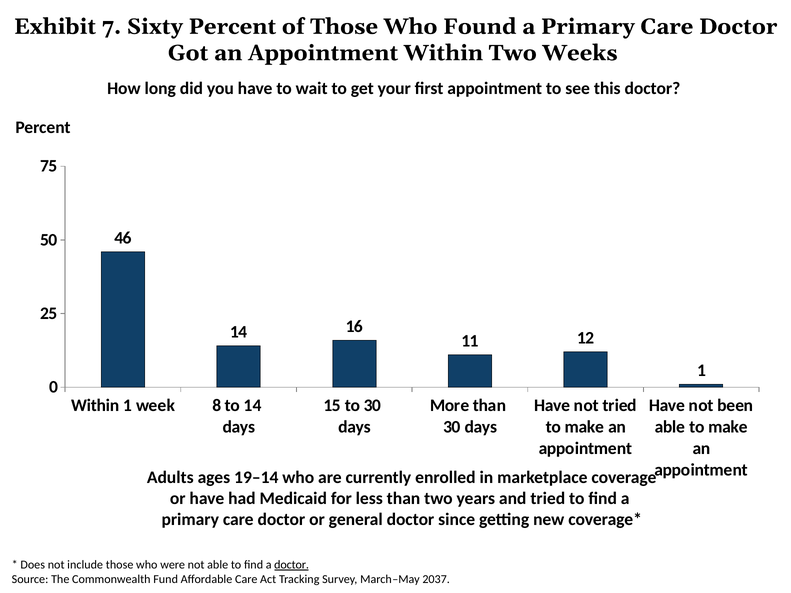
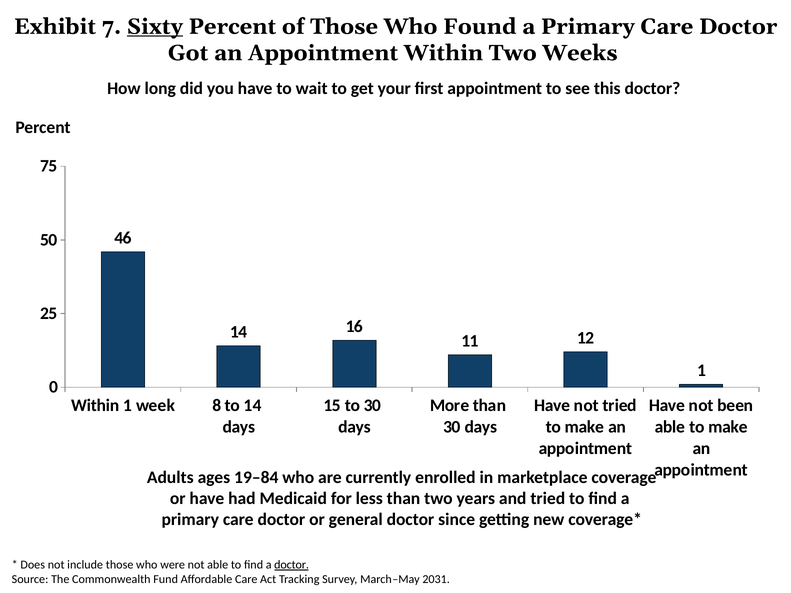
Sixty underline: none -> present (155, 27)
19–14: 19–14 -> 19–84 (256, 478)
2037: 2037 -> 2031 (436, 579)
